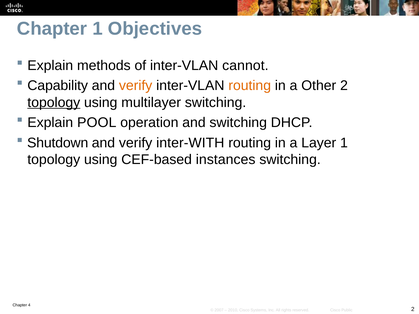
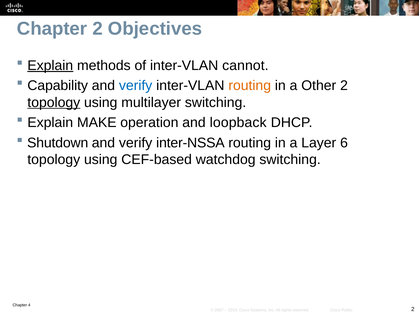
Chapter 1: 1 -> 2 (98, 29)
Explain underline: none -> present (50, 65)
verify colour: orange -> blue (136, 86)
POOL: POOL -> MAKE (97, 123)
and switching: switching -> loopback (238, 123)
inter-WITH: inter-WITH -> inter-NSSA (190, 143)
Layer 1: 1 -> 6 (344, 143)
instances: instances -> watchdog (226, 160)
